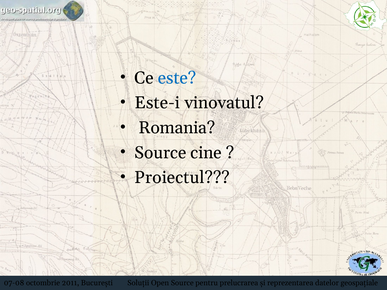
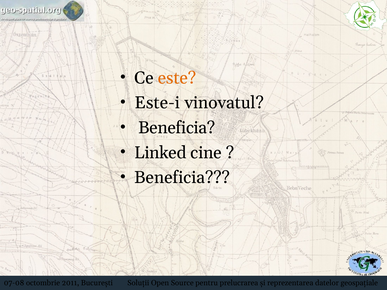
este colour: blue -> orange (177, 78)
Romania: Romania -> Beneficia (177, 128)
Source: Source -> Linked (160, 153)
Proiectul: Proiectul -> Beneficia (182, 178)
